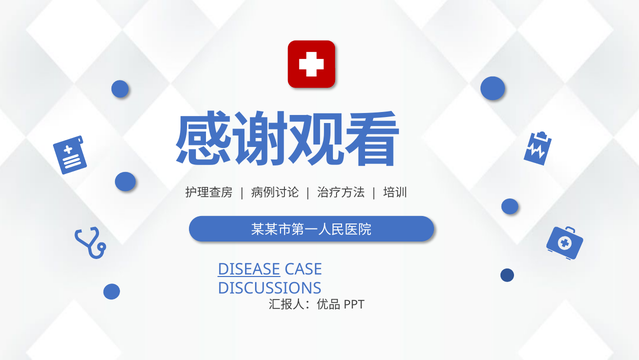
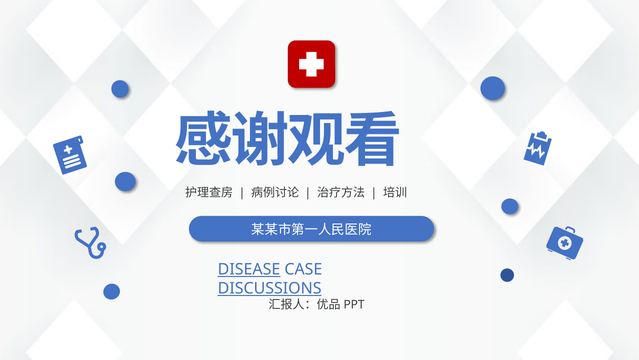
DISCUSSIONS underline: none -> present (270, 288)
